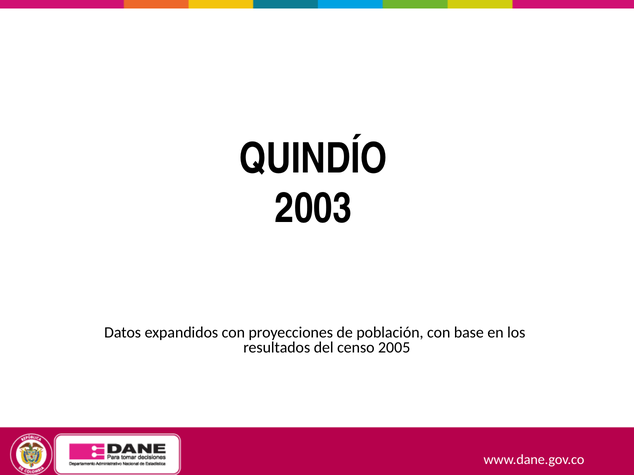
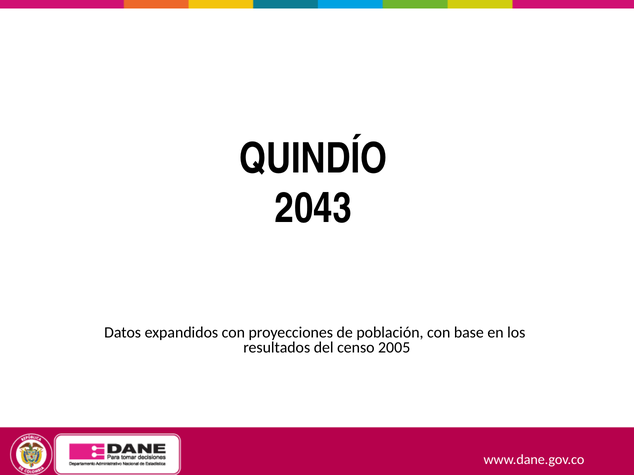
2003: 2003 -> 2043 (313, 208)
